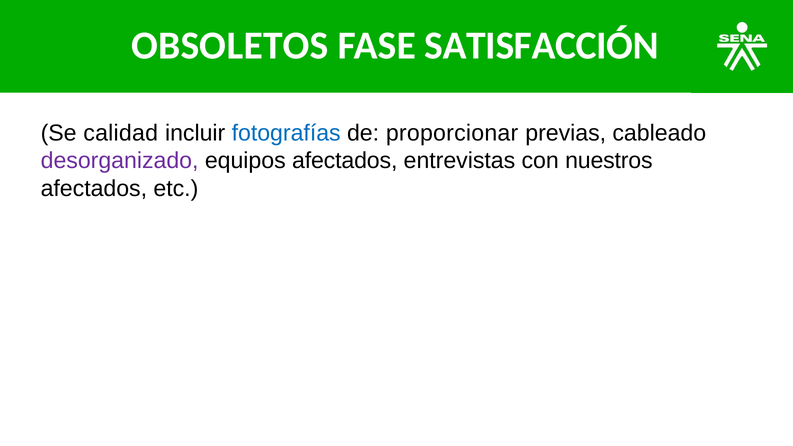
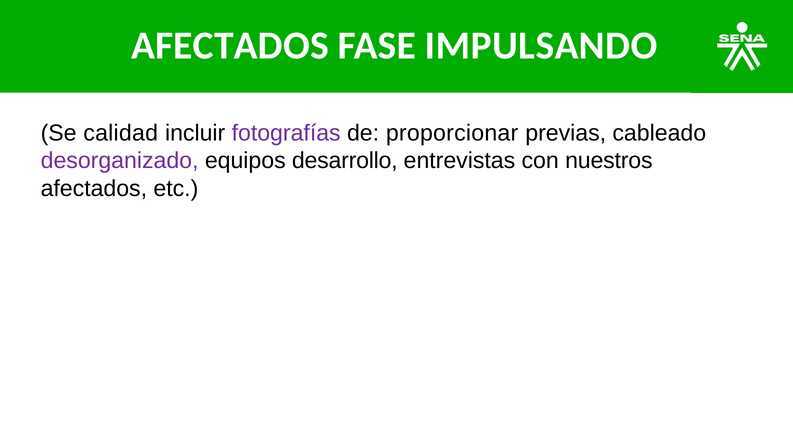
OBSOLETOS: OBSOLETOS -> AFECTADOS (230, 46)
SATISFACCIÓN: SATISFACCIÓN -> IMPULSANDO (541, 46)
fotografías colour: blue -> purple (286, 133)
equipos afectados: afectados -> desarrollo (345, 161)
